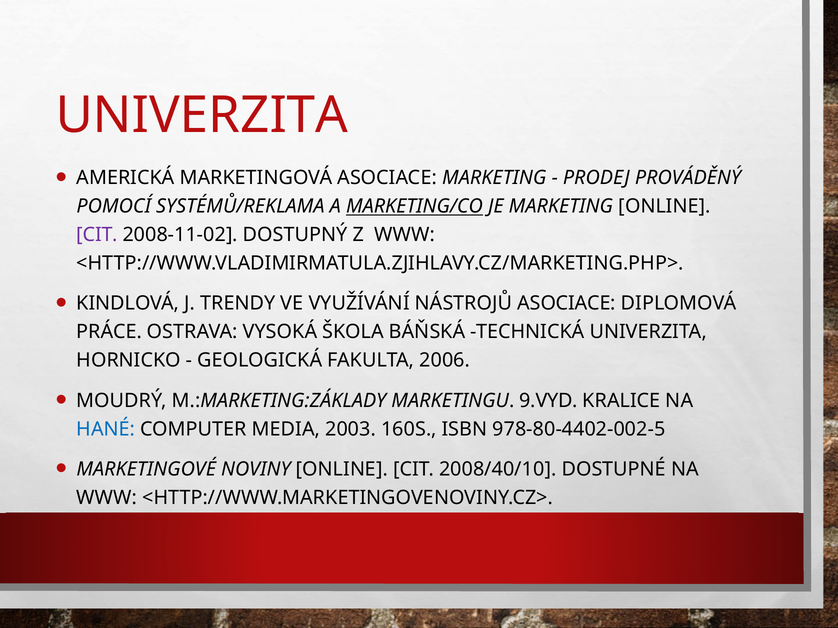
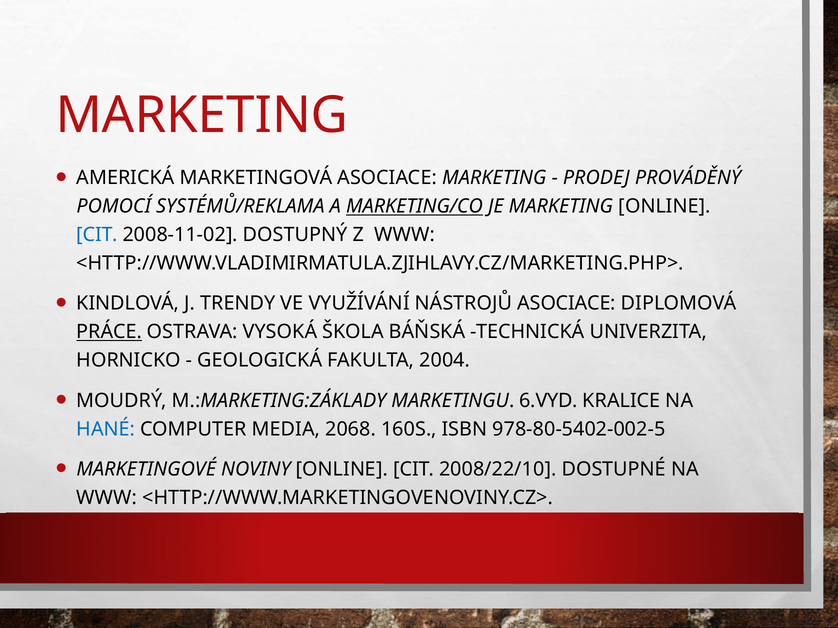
UNIVERZITA: UNIVERZITA -> MARKETING (202, 115)
CIT colour: purple -> blue (97, 235)
PRÁCE underline: none -> present (109, 332)
2006: 2006 -> 2004 (445, 361)
9.VYD: 9.VYD -> 6.VYD (549, 401)
2003: 2003 -> 2068 (351, 429)
978-80-4402-002-5: 978-80-4402-002-5 -> 978-80-5402-002-5 (579, 429)
2008/40/10: 2008/40/10 -> 2008/22/10 (498, 470)
